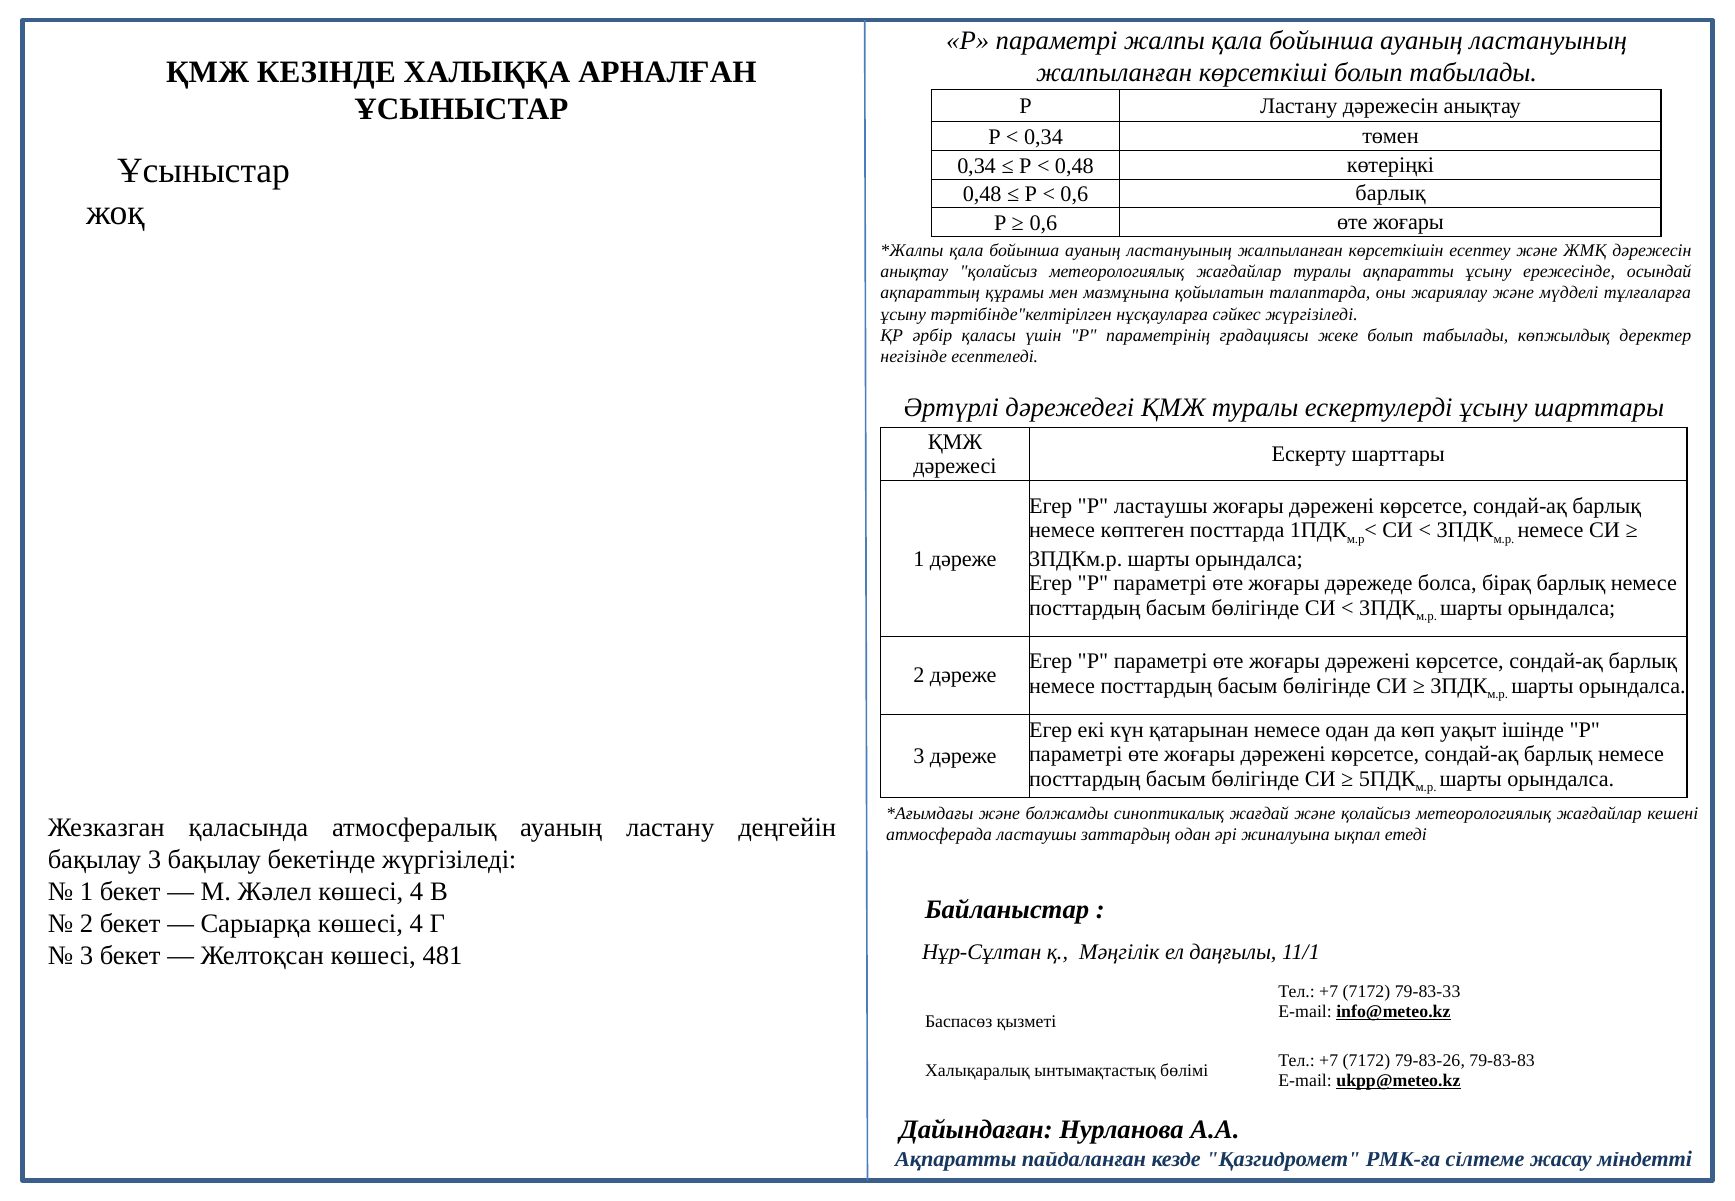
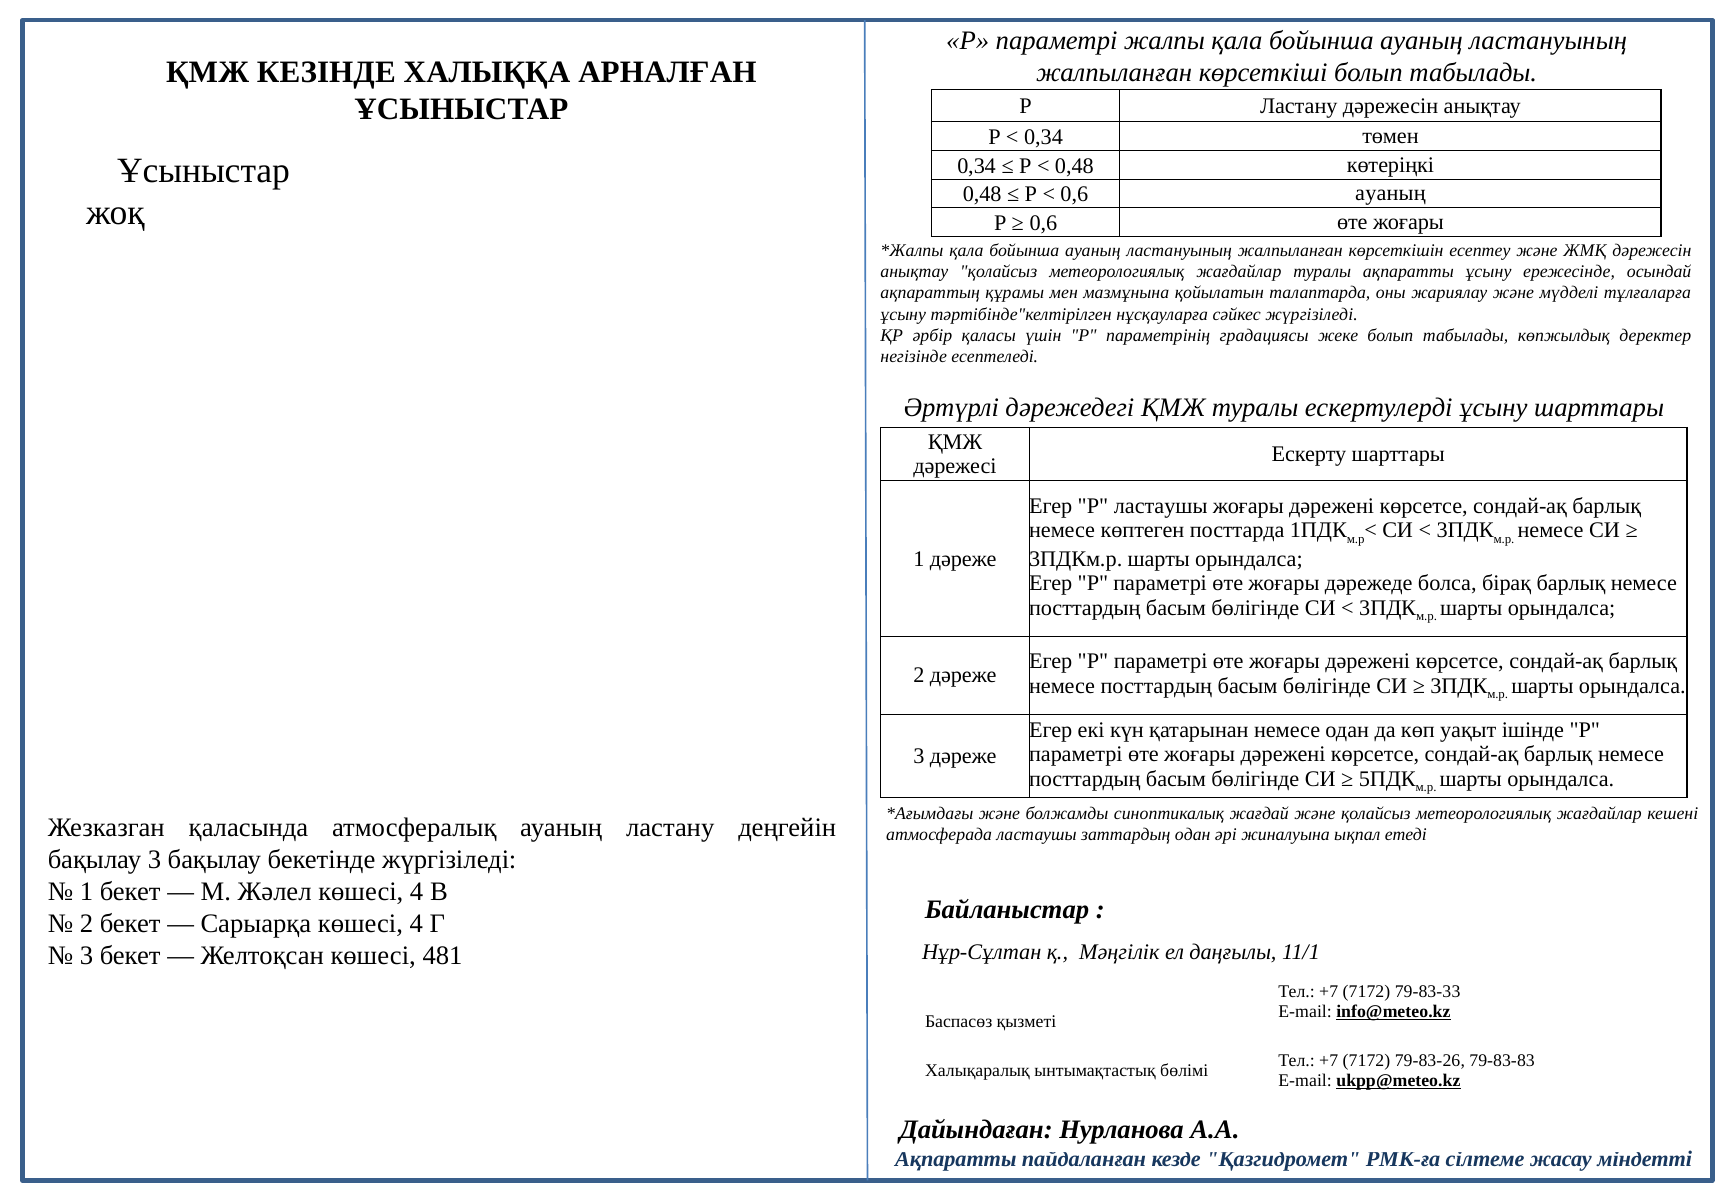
0,6 барлық: барлық -> ауаның (1391, 194)
